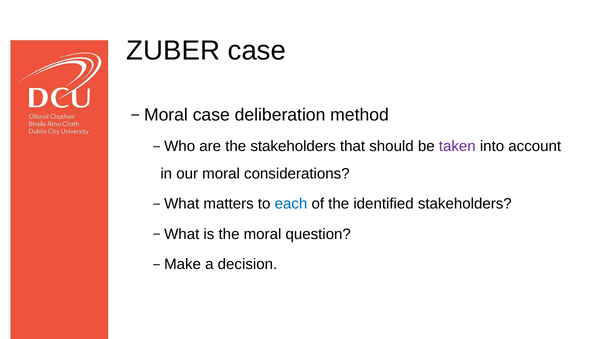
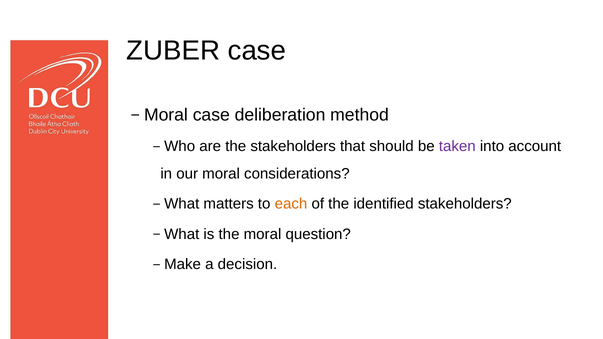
each colour: blue -> orange (291, 204)
